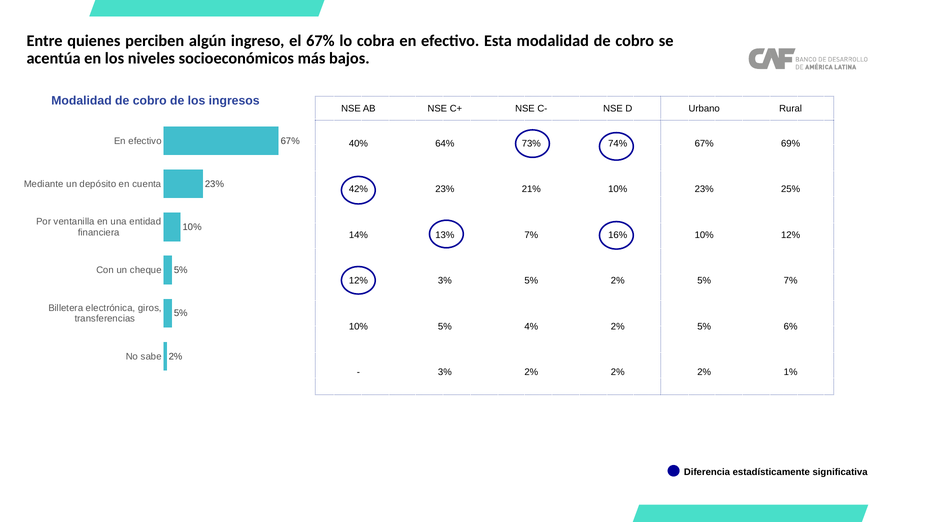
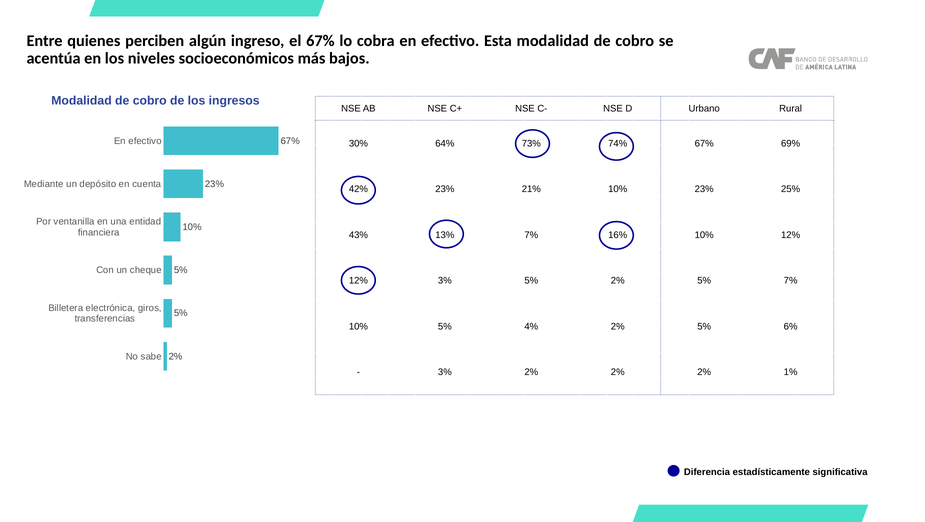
40%: 40% -> 30% (358, 143)
14%: 14% -> 43% (358, 235)
